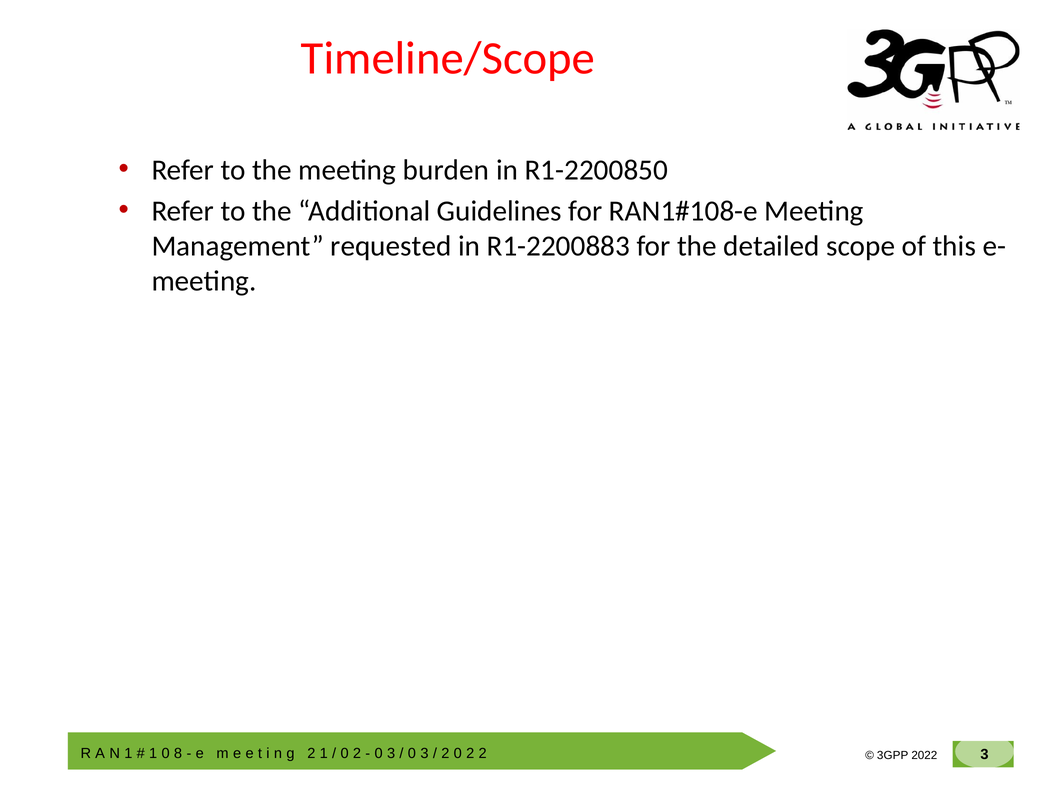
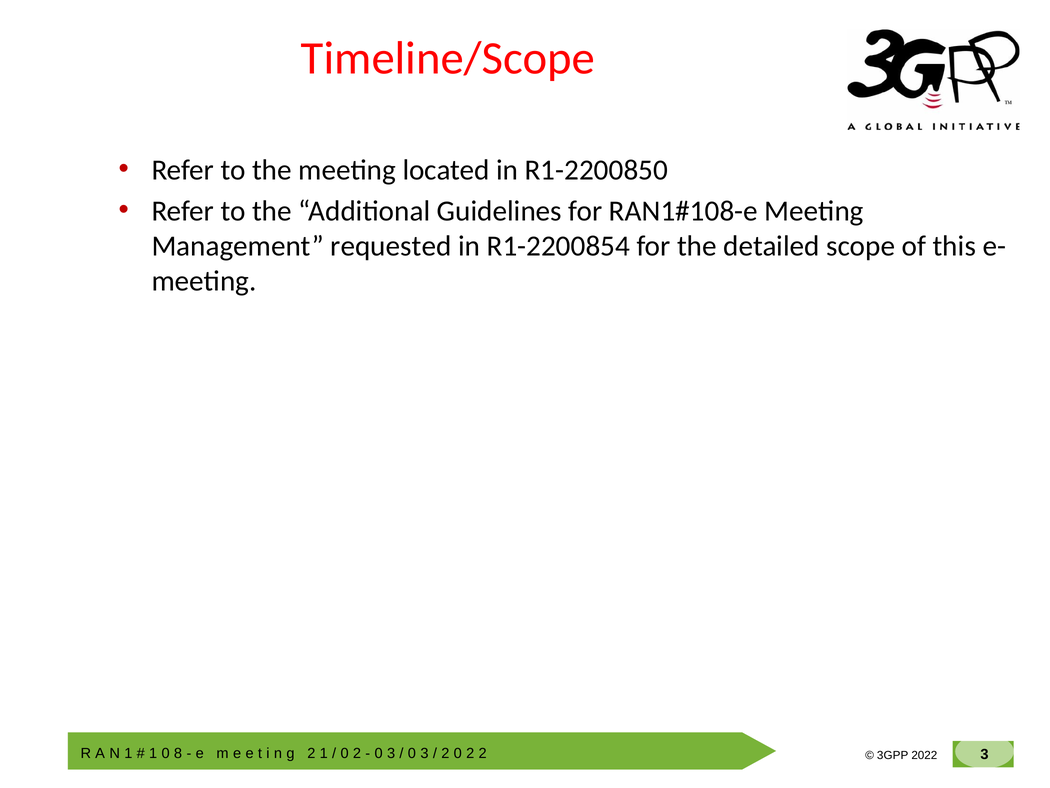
burden: burden -> located (446, 170)
R1-2200883: R1-2200883 -> R1-2200854 (558, 246)
